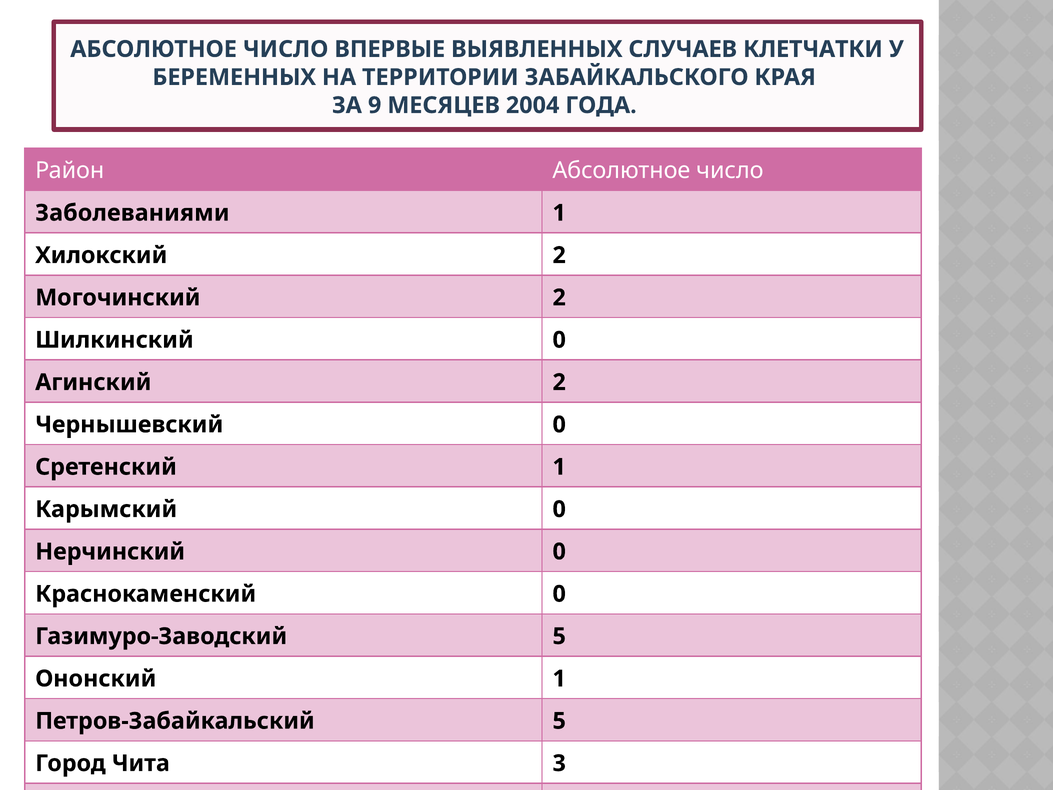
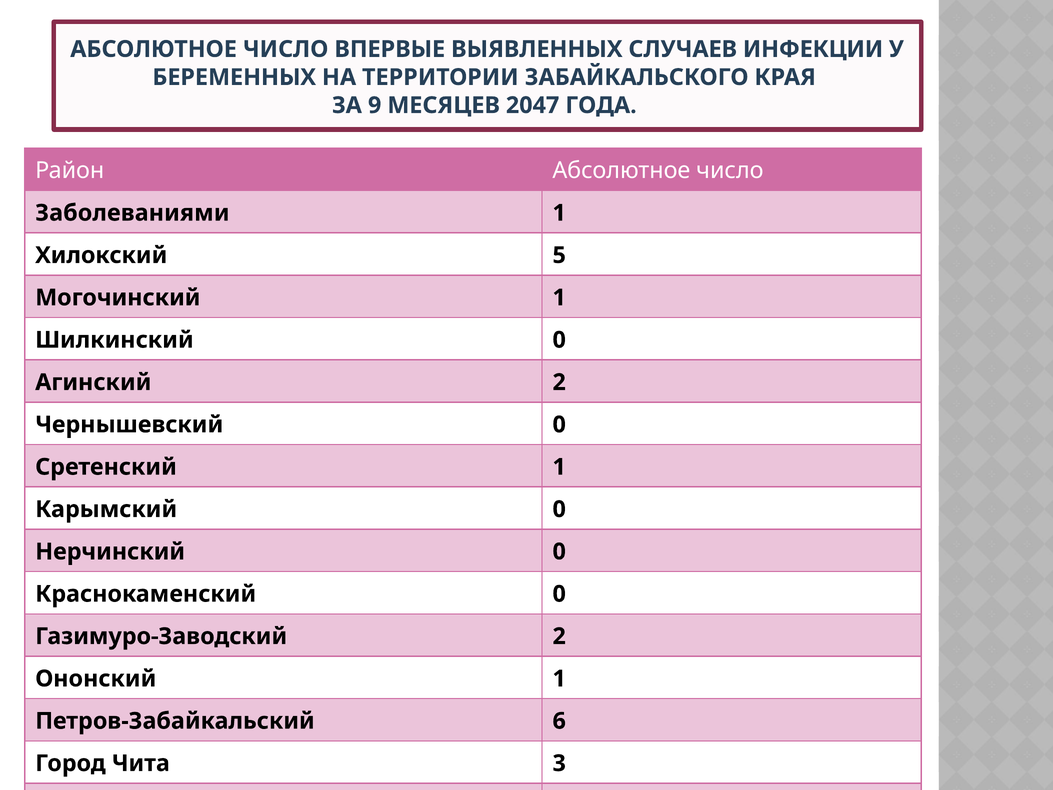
КЛЕТЧАТКИ: КЛЕТЧАТКИ -> ИНФЕКЦИИ (813, 49)
2004: 2004 -> 2047 (533, 105)
Хилокский 2: 2 -> 5 (559, 255)
Могочинский 2: 2 -> 1 (559, 298)
Газимуро-Заводский 5: 5 -> 2 (559, 636)
Петров-Забайкальский 5: 5 -> 6 (559, 721)
